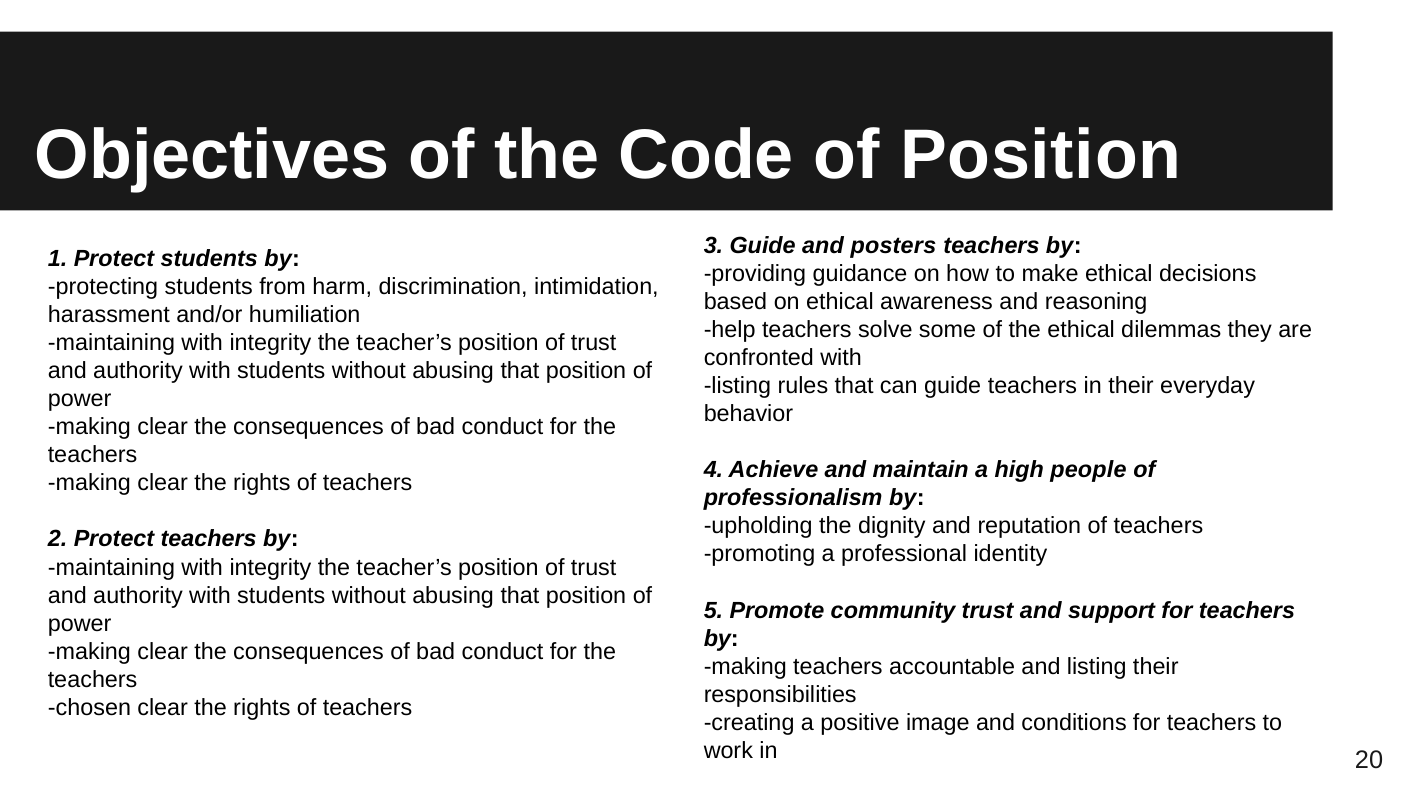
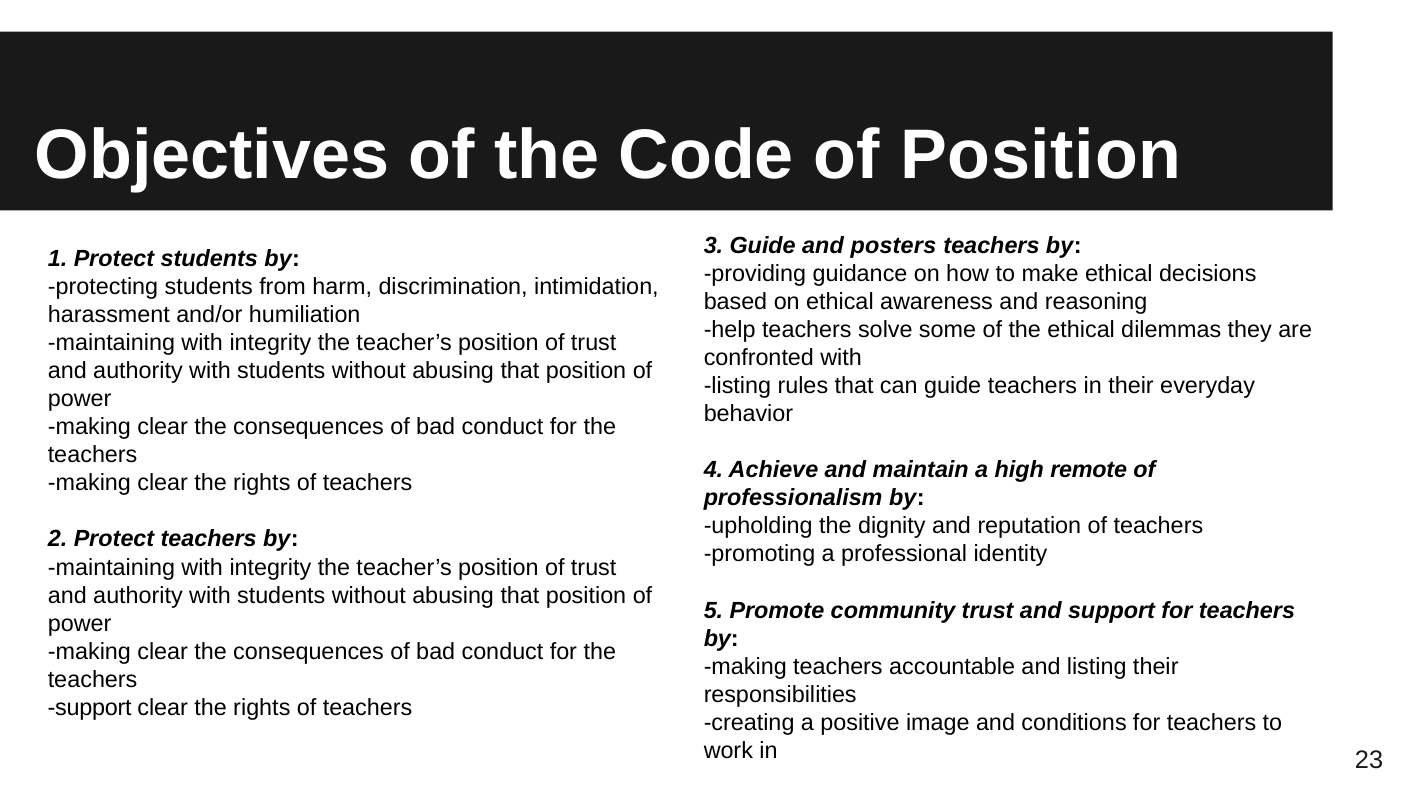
people: people -> remote (1089, 470)
chosen: chosen -> support (90, 708)
20: 20 -> 23 (1369, 761)
